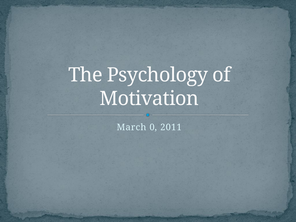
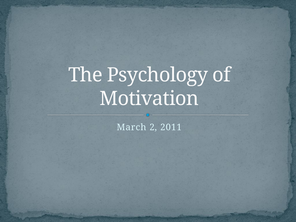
0: 0 -> 2 (153, 127)
